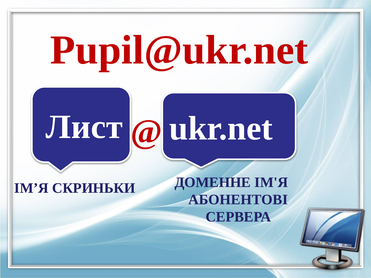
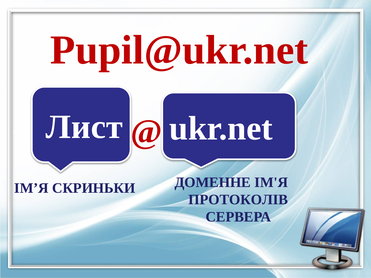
АБОНЕНТОВІ: АБОНЕНТОВІ -> ПРОТОКОЛІВ (238, 200)
